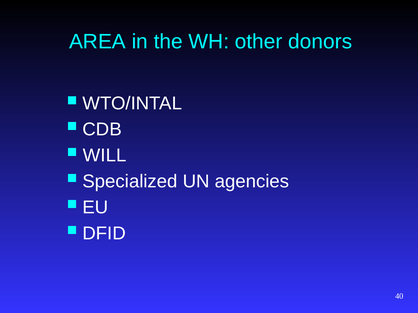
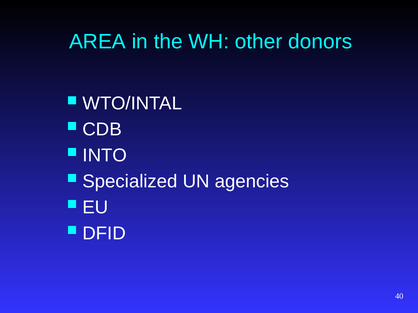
WILL: WILL -> INTO (105, 156)
